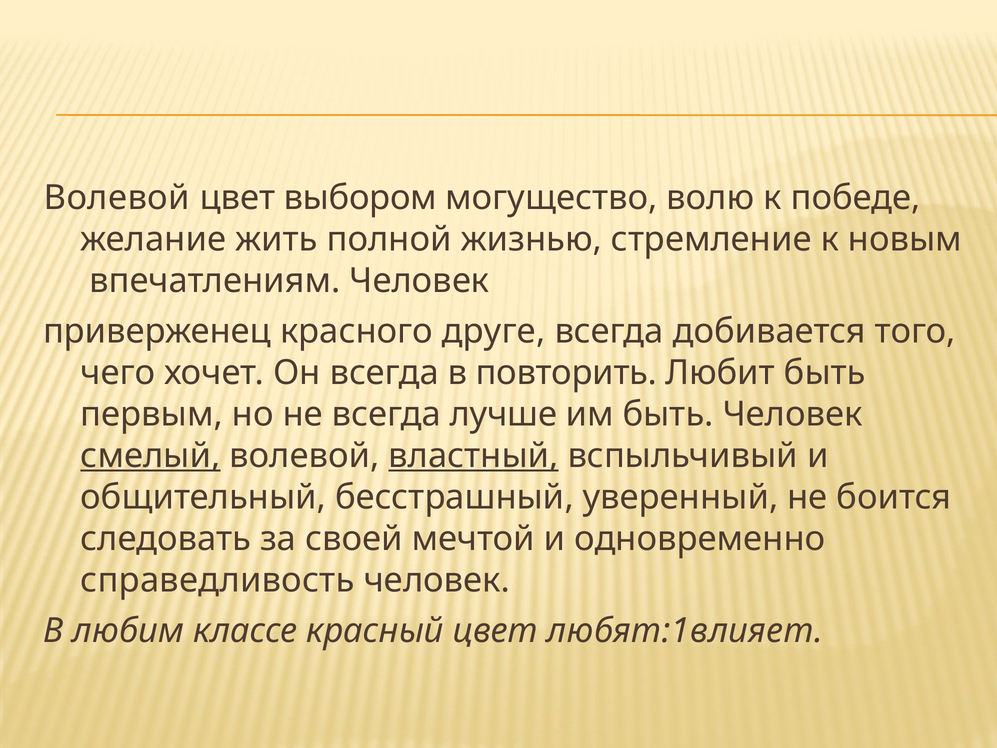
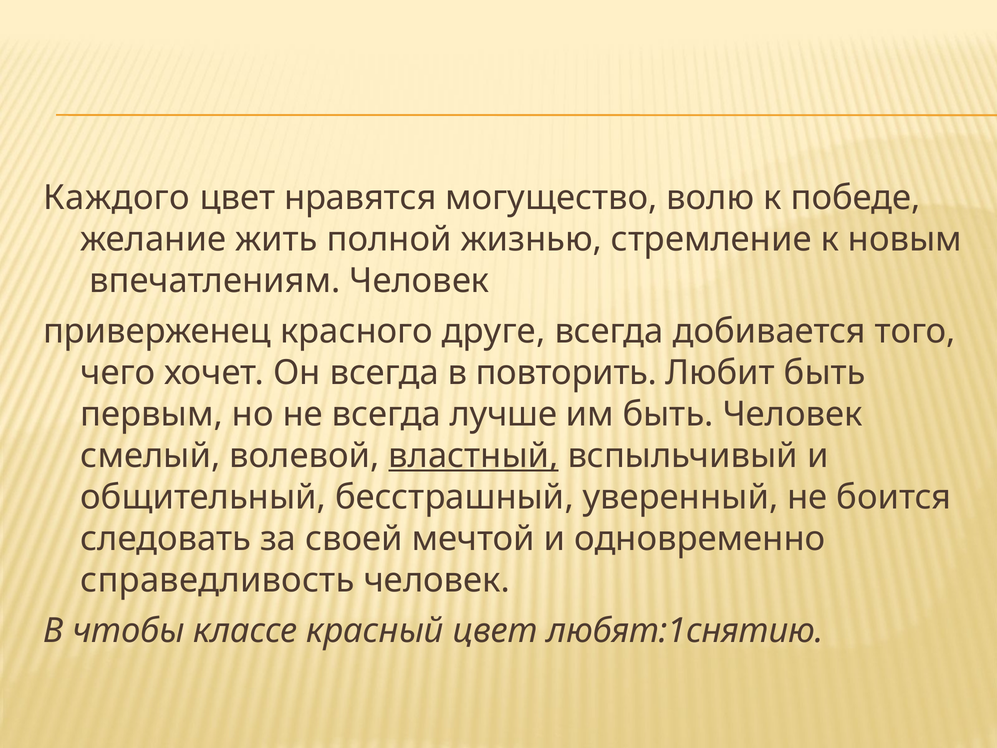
Волевой: Волевой -> Каждого (117, 198)
выбором: выбором -> нравятся (360, 198)
смелый underline: present -> none (150, 456)
любим: любим -> чтобы (128, 631)
любят:1влияет: любят:1влияет -> любят:1снятию (685, 631)
